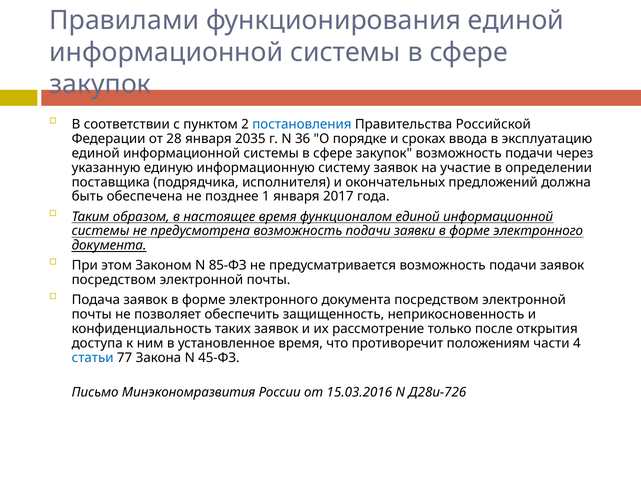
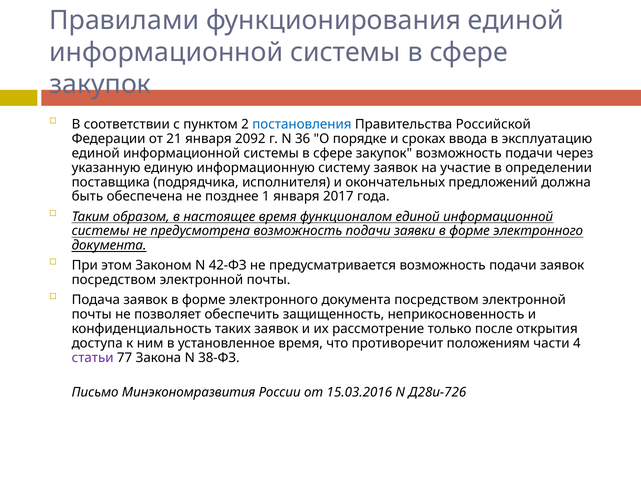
28: 28 -> 21 (174, 139)
2035: 2035 -> 2092 (250, 139)
85-ФЗ: 85-ФЗ -> 42-ФЗ (228, 265)
статьи colour: blue -> purple (93, 358)
45-ФЗ: 45-ФЗ -> 38-ФЗ (219, 358)
